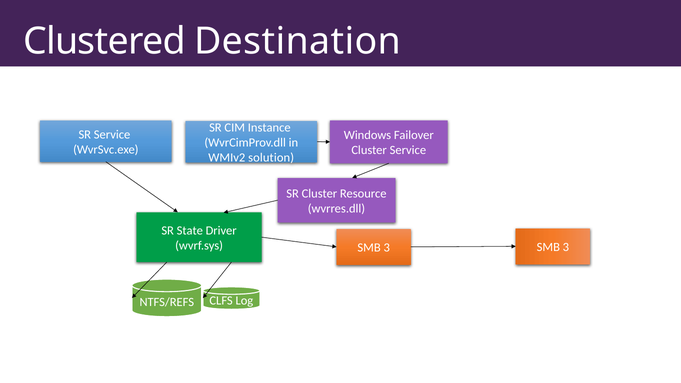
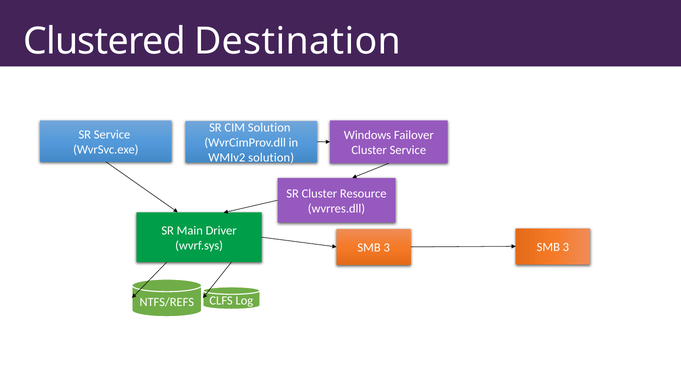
CIM Instance: Instance -> Solution (269, 128)
State: State -> Main (190, 231)
